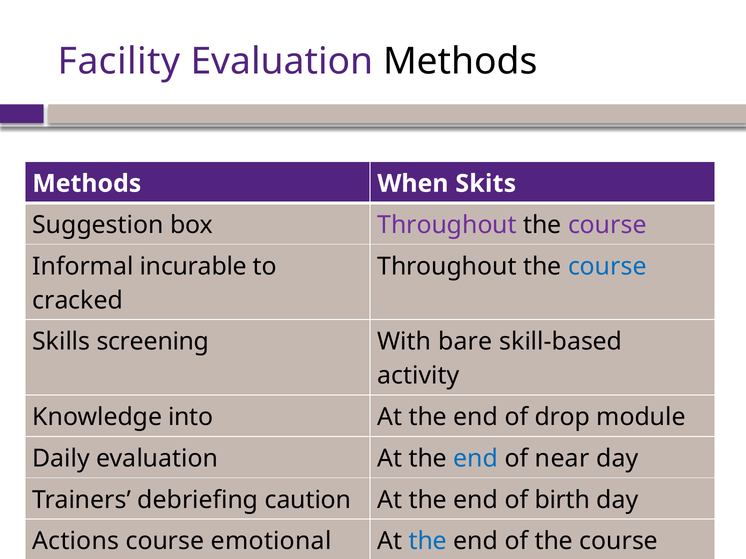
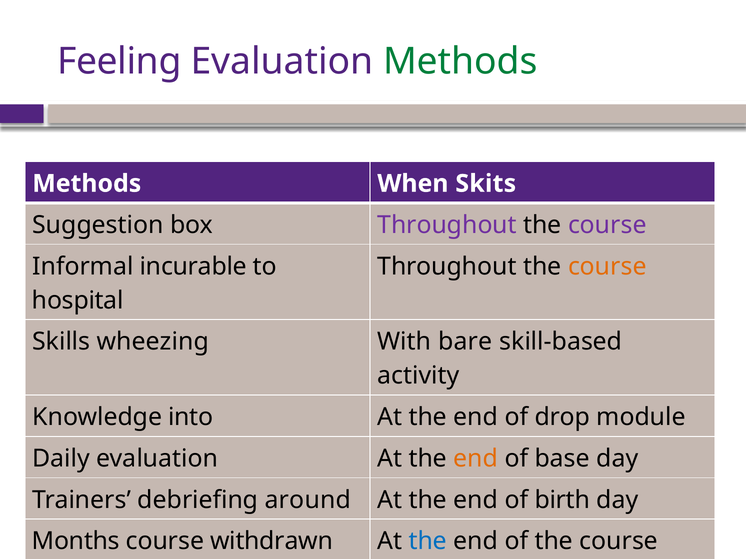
Facility: Facility -> Feeling (119, 62)
Methods colour: black -> green (460, 62)
course colour: blue -> orange (607, 267)
cracked: cracked -> hospital (78, 301)
screening: screening -> wheezing (153, 342)
end colour: blue -> orange (476, 459)
near: near -> base (562, 459)
caution: caution -> around (308, 500)
Actions: Actions -> Months (76, 542)
emotional: emotional -> withdrawn (272, 542)
